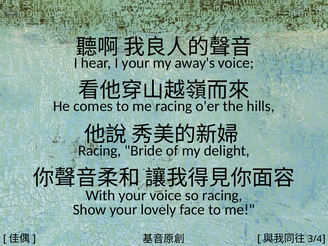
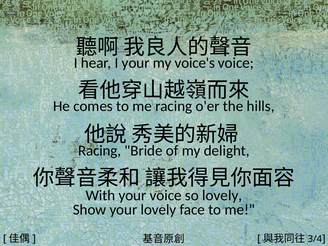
away's: away's -> voice's (195, 63)
so racing: racing -> lovely (222, 195)
